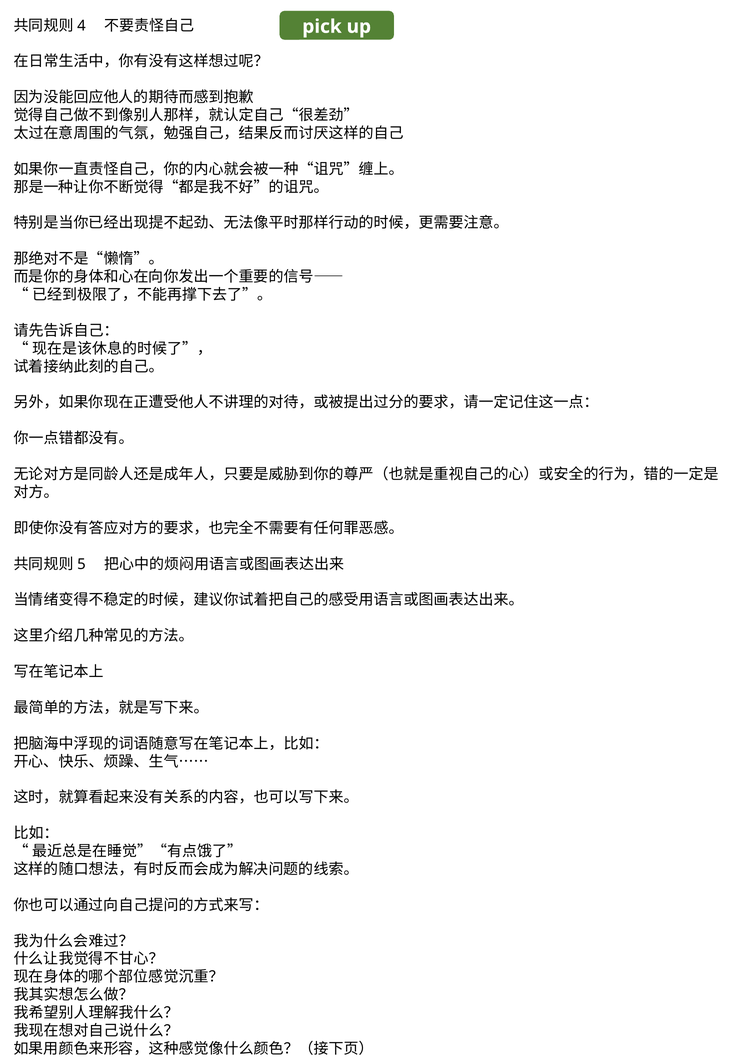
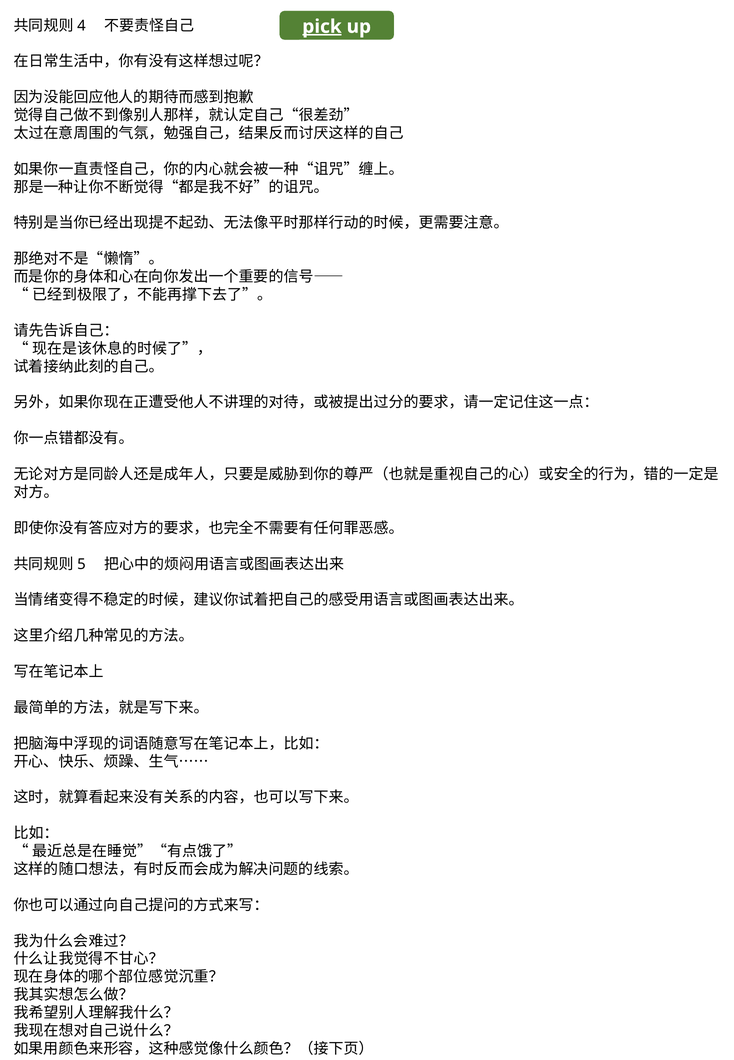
pick underline: none -> present (322, 27)
